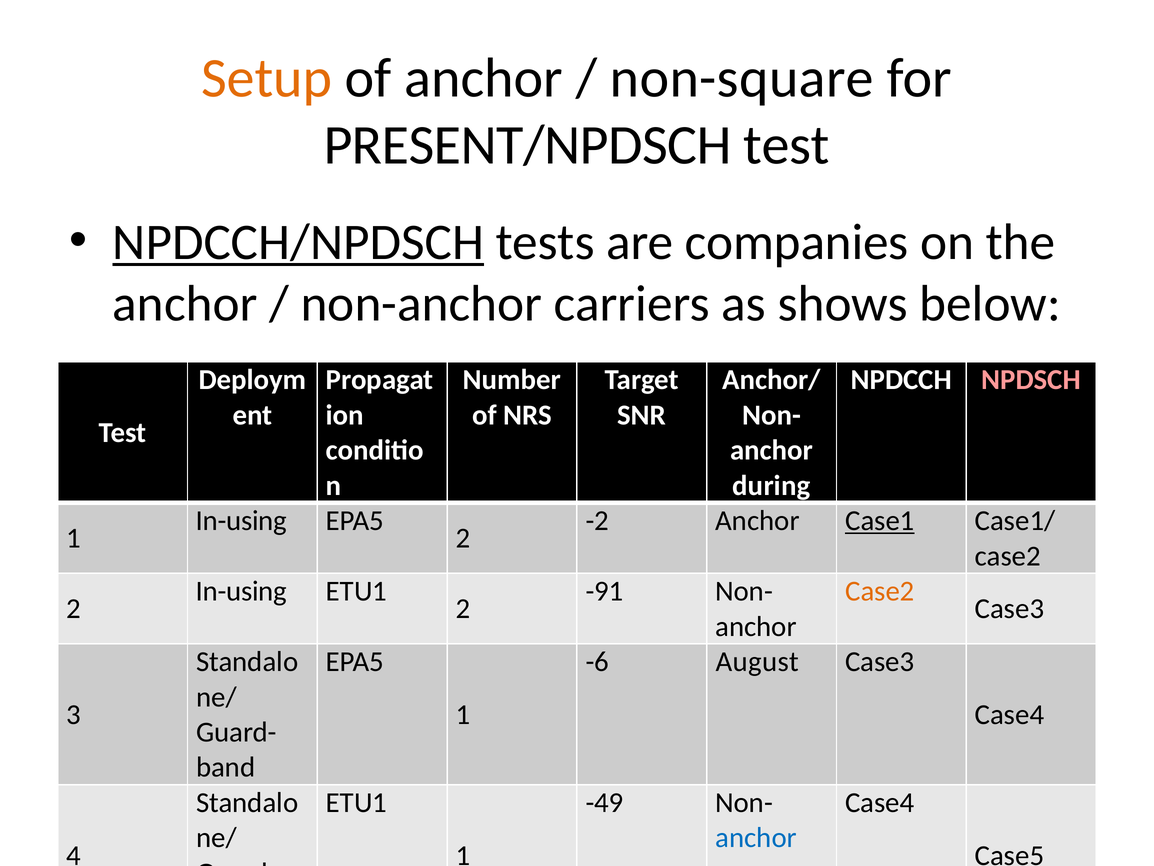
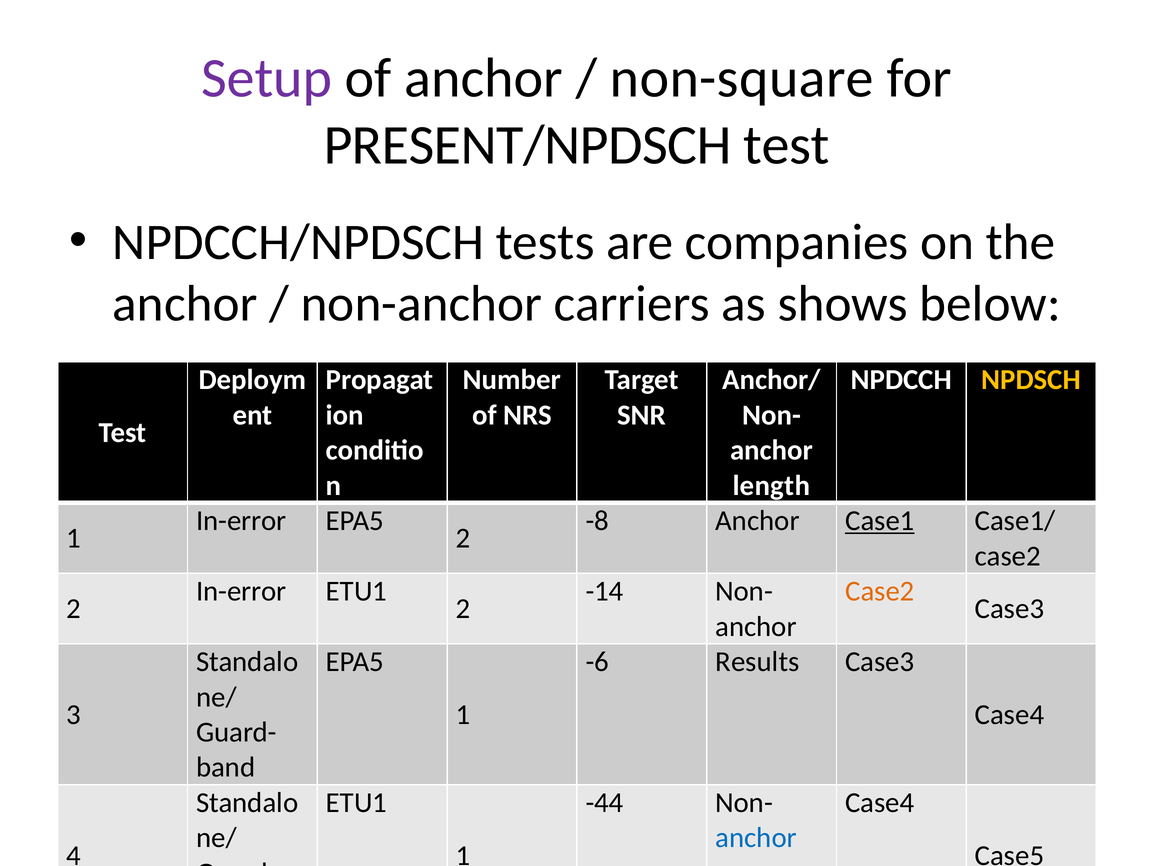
Setup colour: orange -> purple (267, 78)
NPDCCH/NPDSCH underline: present -> none (298, 242)
NPDSCH colour: pink -> yellow (1031, 380)
during: during -> length (771, 485)
In-using: In-using -> In-error (241, 520)
-2: -2 -> -8 (597, 520)
In-using: In-using -> In-error (241, 591)
-91: -91 -> -14 (605, 591)
August: August -> Results (757, 661)
-49: -49 -> -44 (605, 802)
